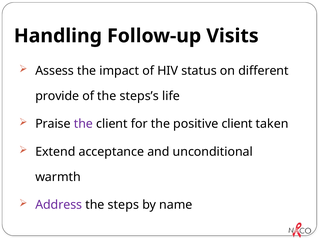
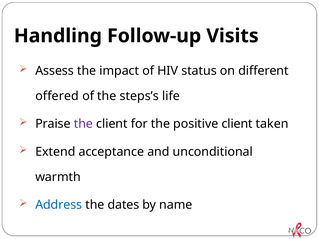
provide: provide -> offered (57, 96)
Address colour: purple -> blue (59, 205)
steps: steps -> dates (123, 205)
